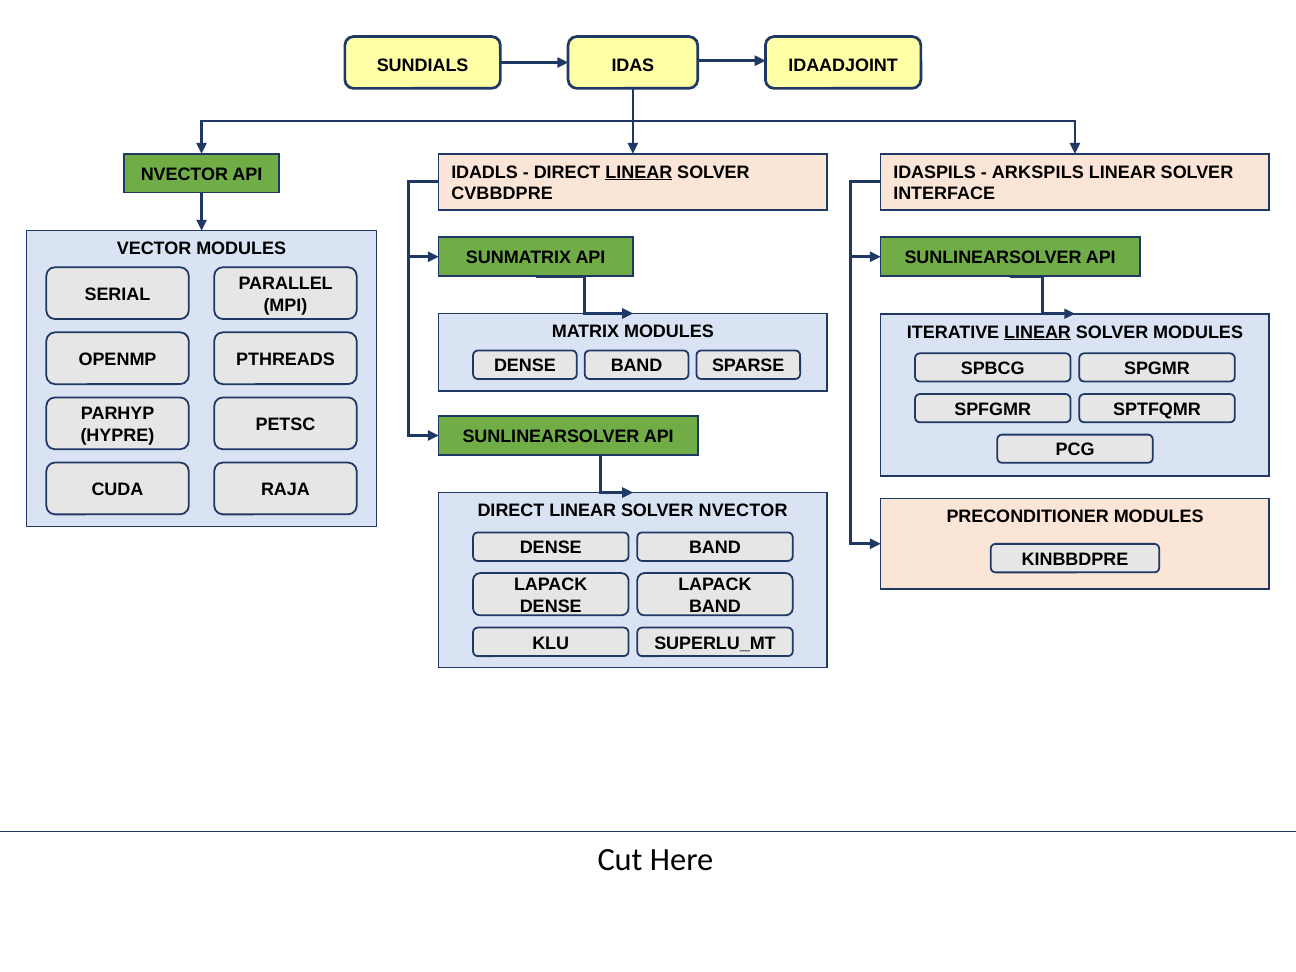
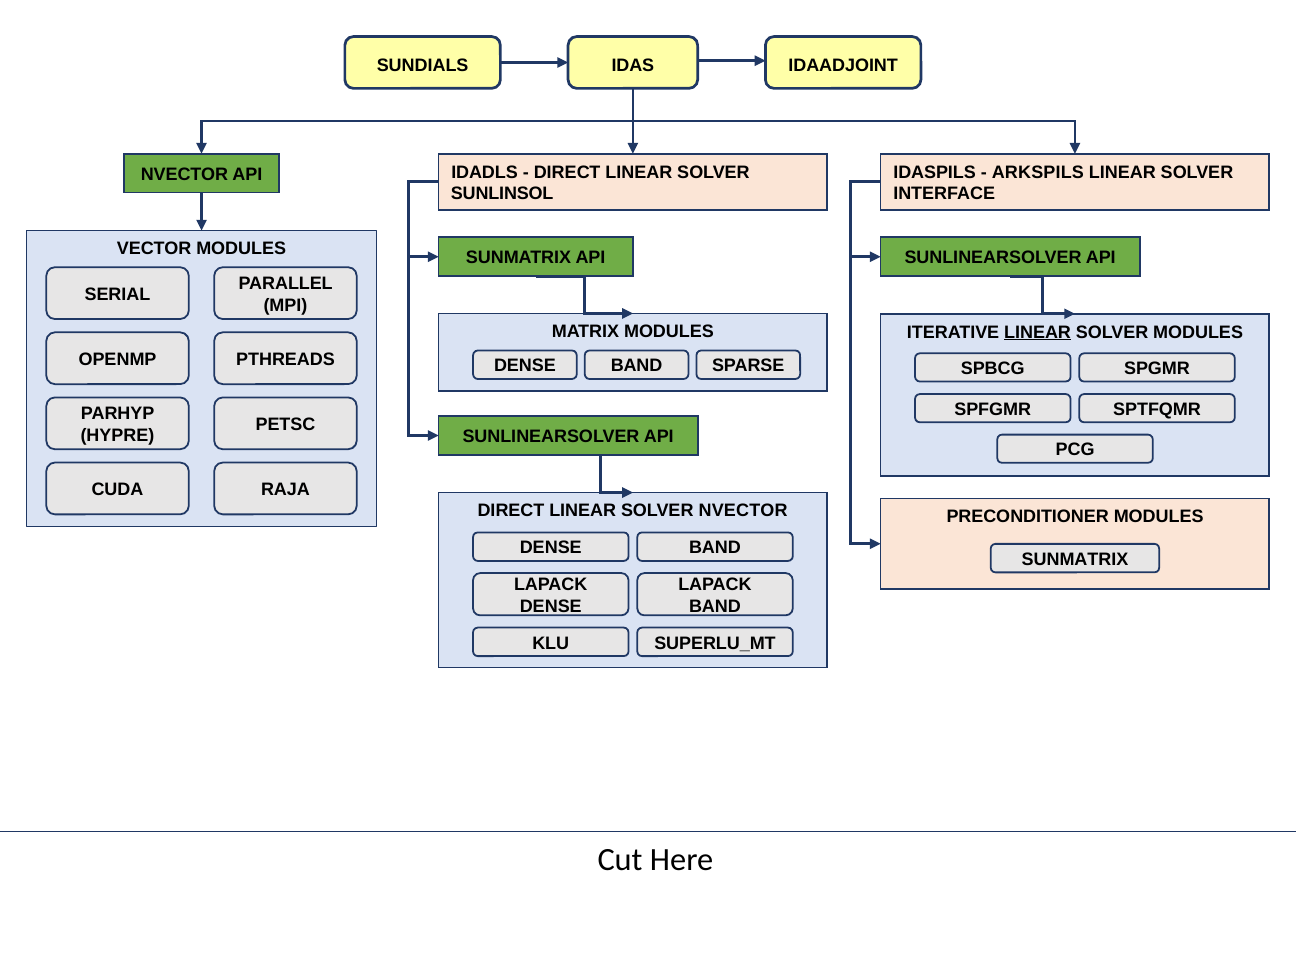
LINEAR underline: present -> none (639, 172)
CVBBDPRE: CVBBDPRE -> SUNLINSOL (502, 194)
KINBBDPRE: KINBBDPRE -> SUNMATRIX (1075, 559)
